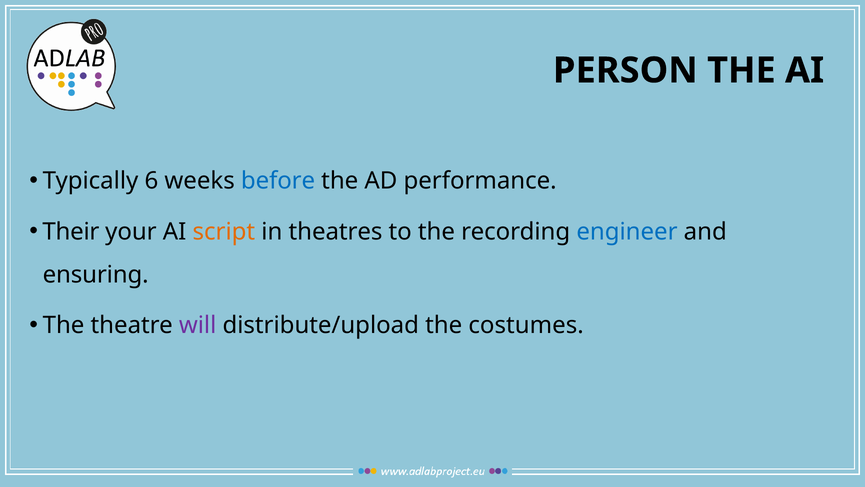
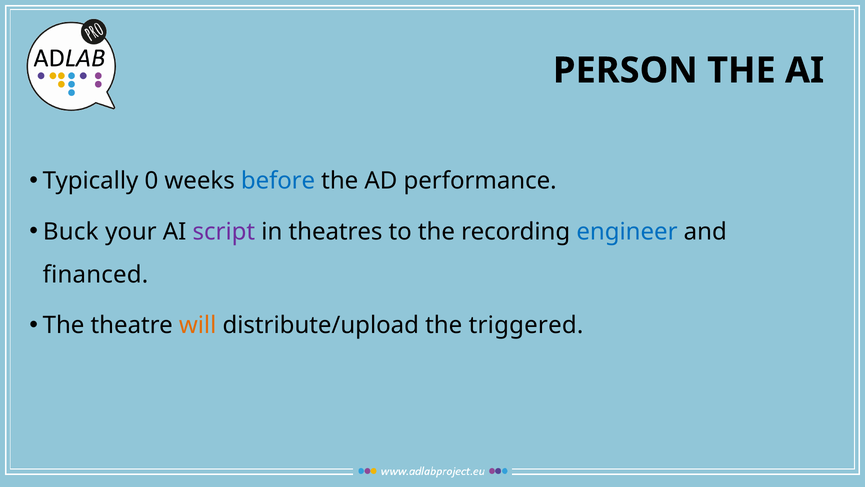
6: 6 -> 0 (151, 181)
Their: Their -> Buck (71, 231)
script colour: orange -> purple (224, 231)
ensuring: ensuring -> financed (95, 275)
will colour: purple -> orange (198, 325)
costumes: costumes -> triggered (526, 325)
